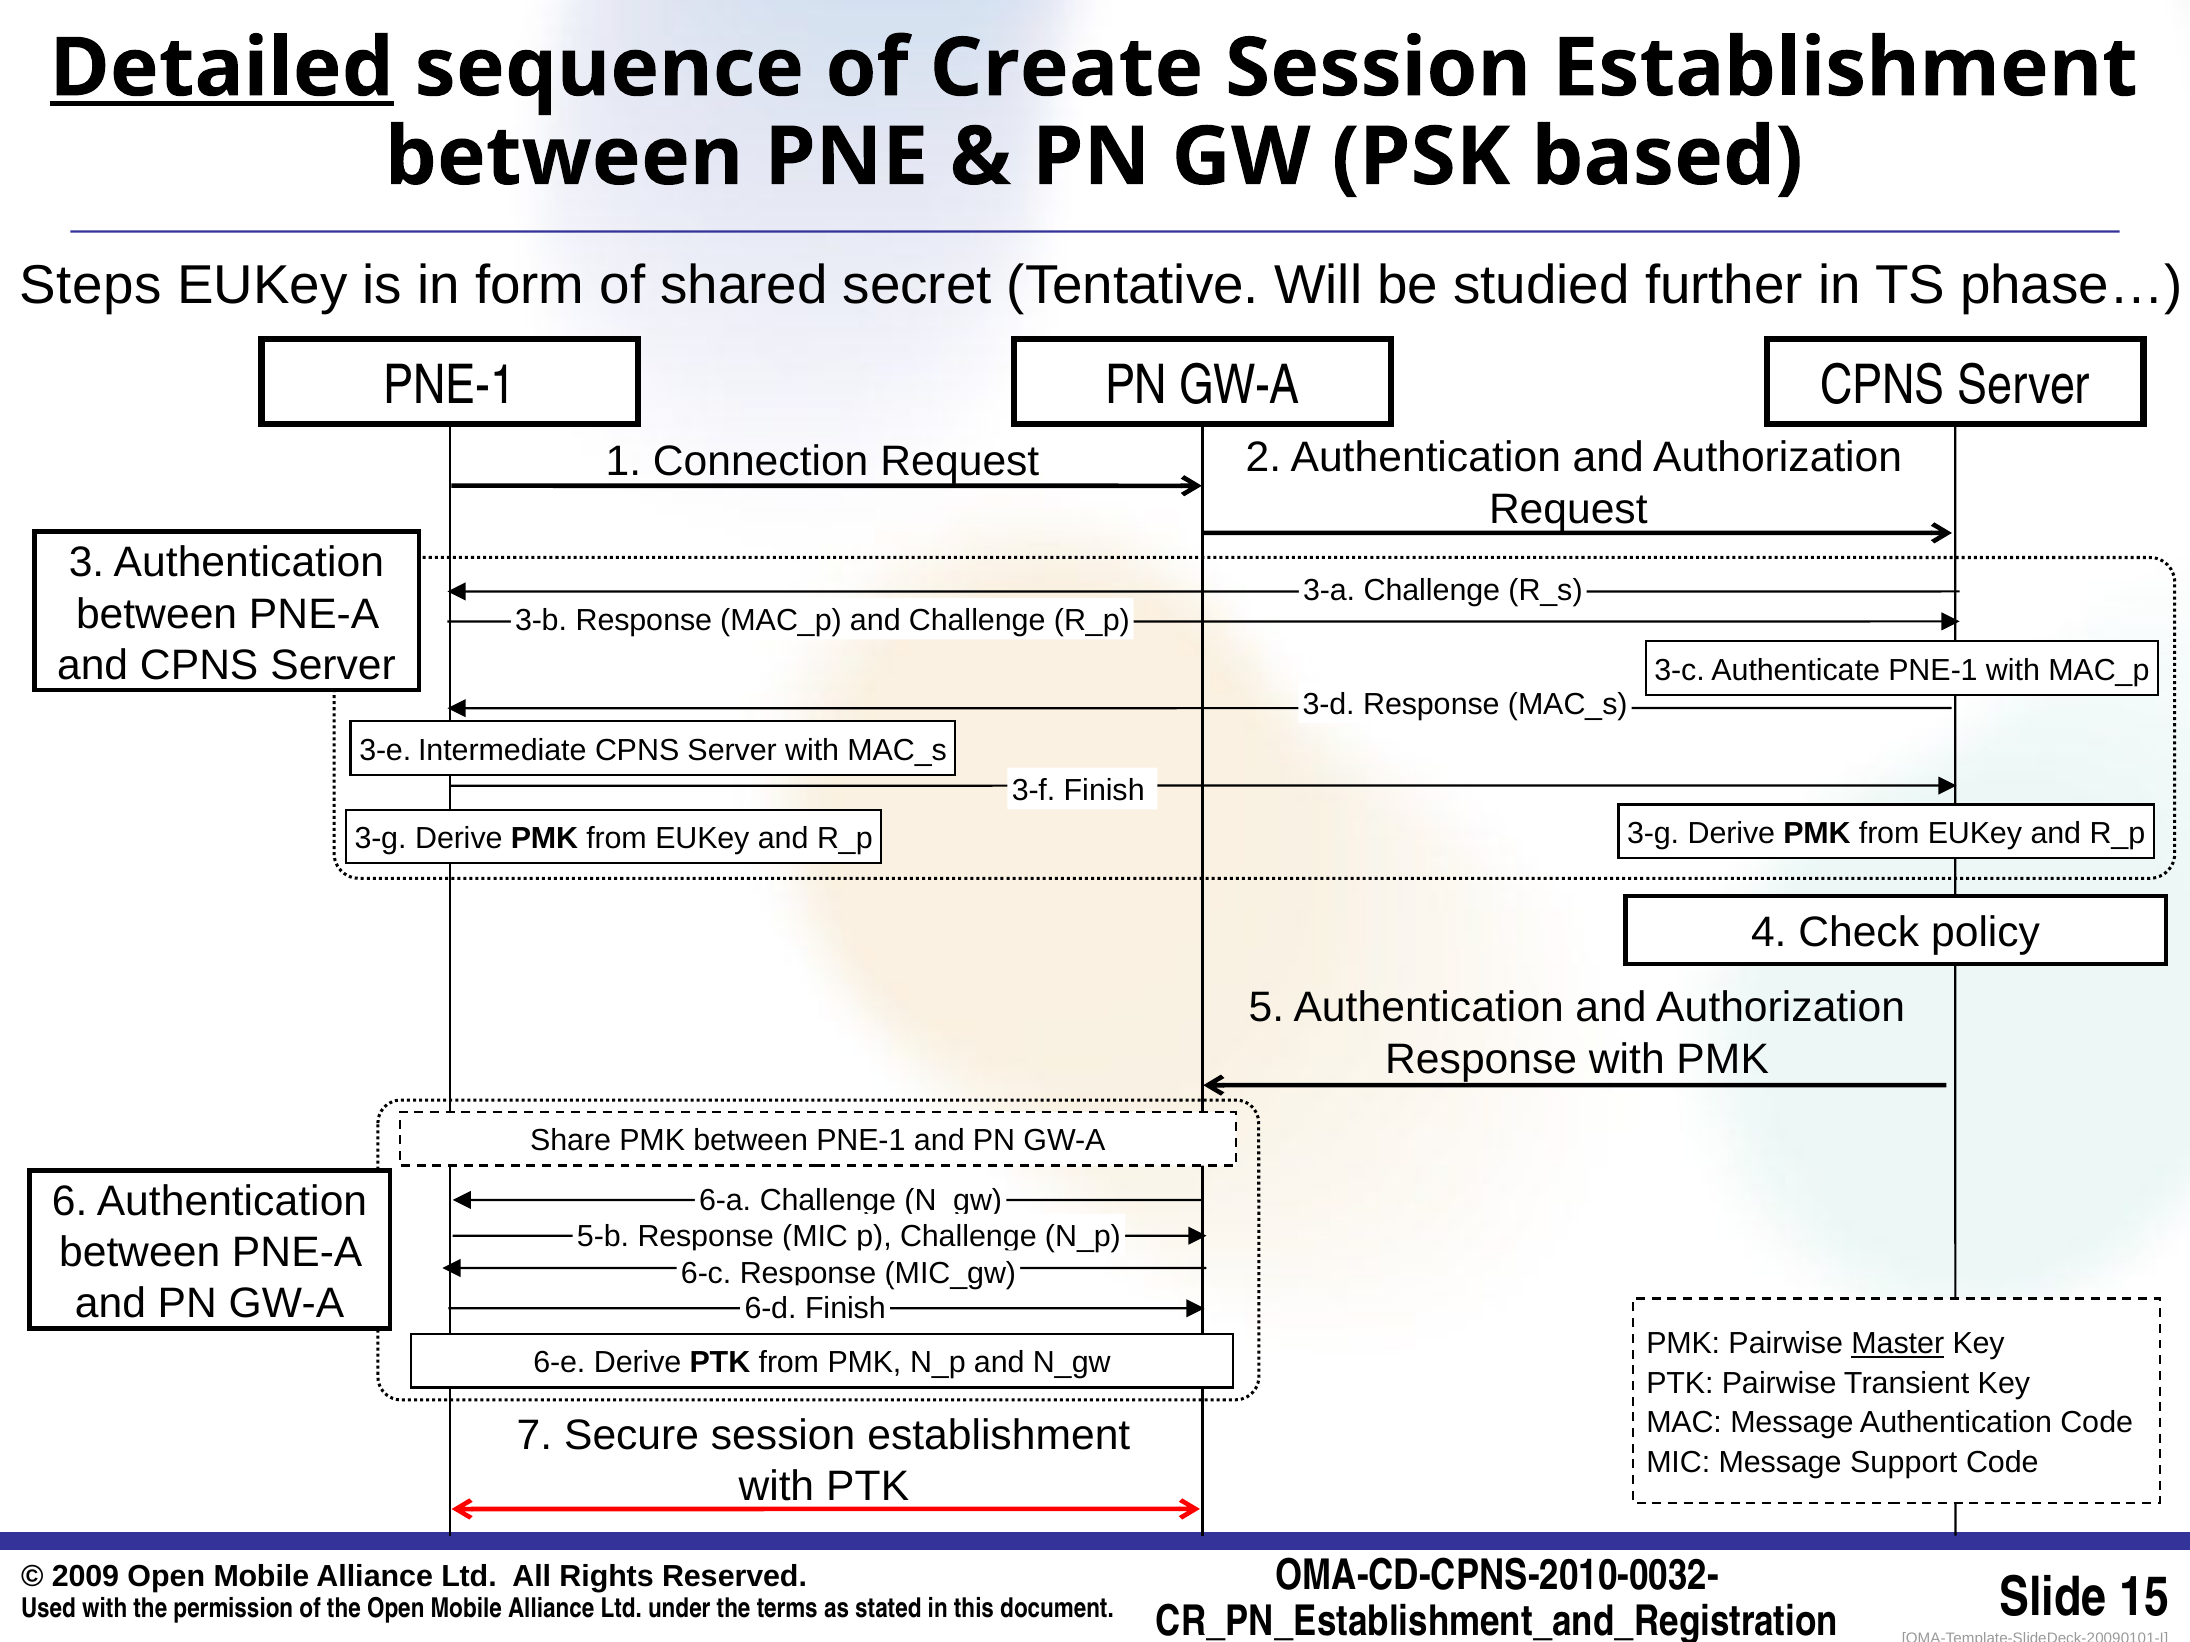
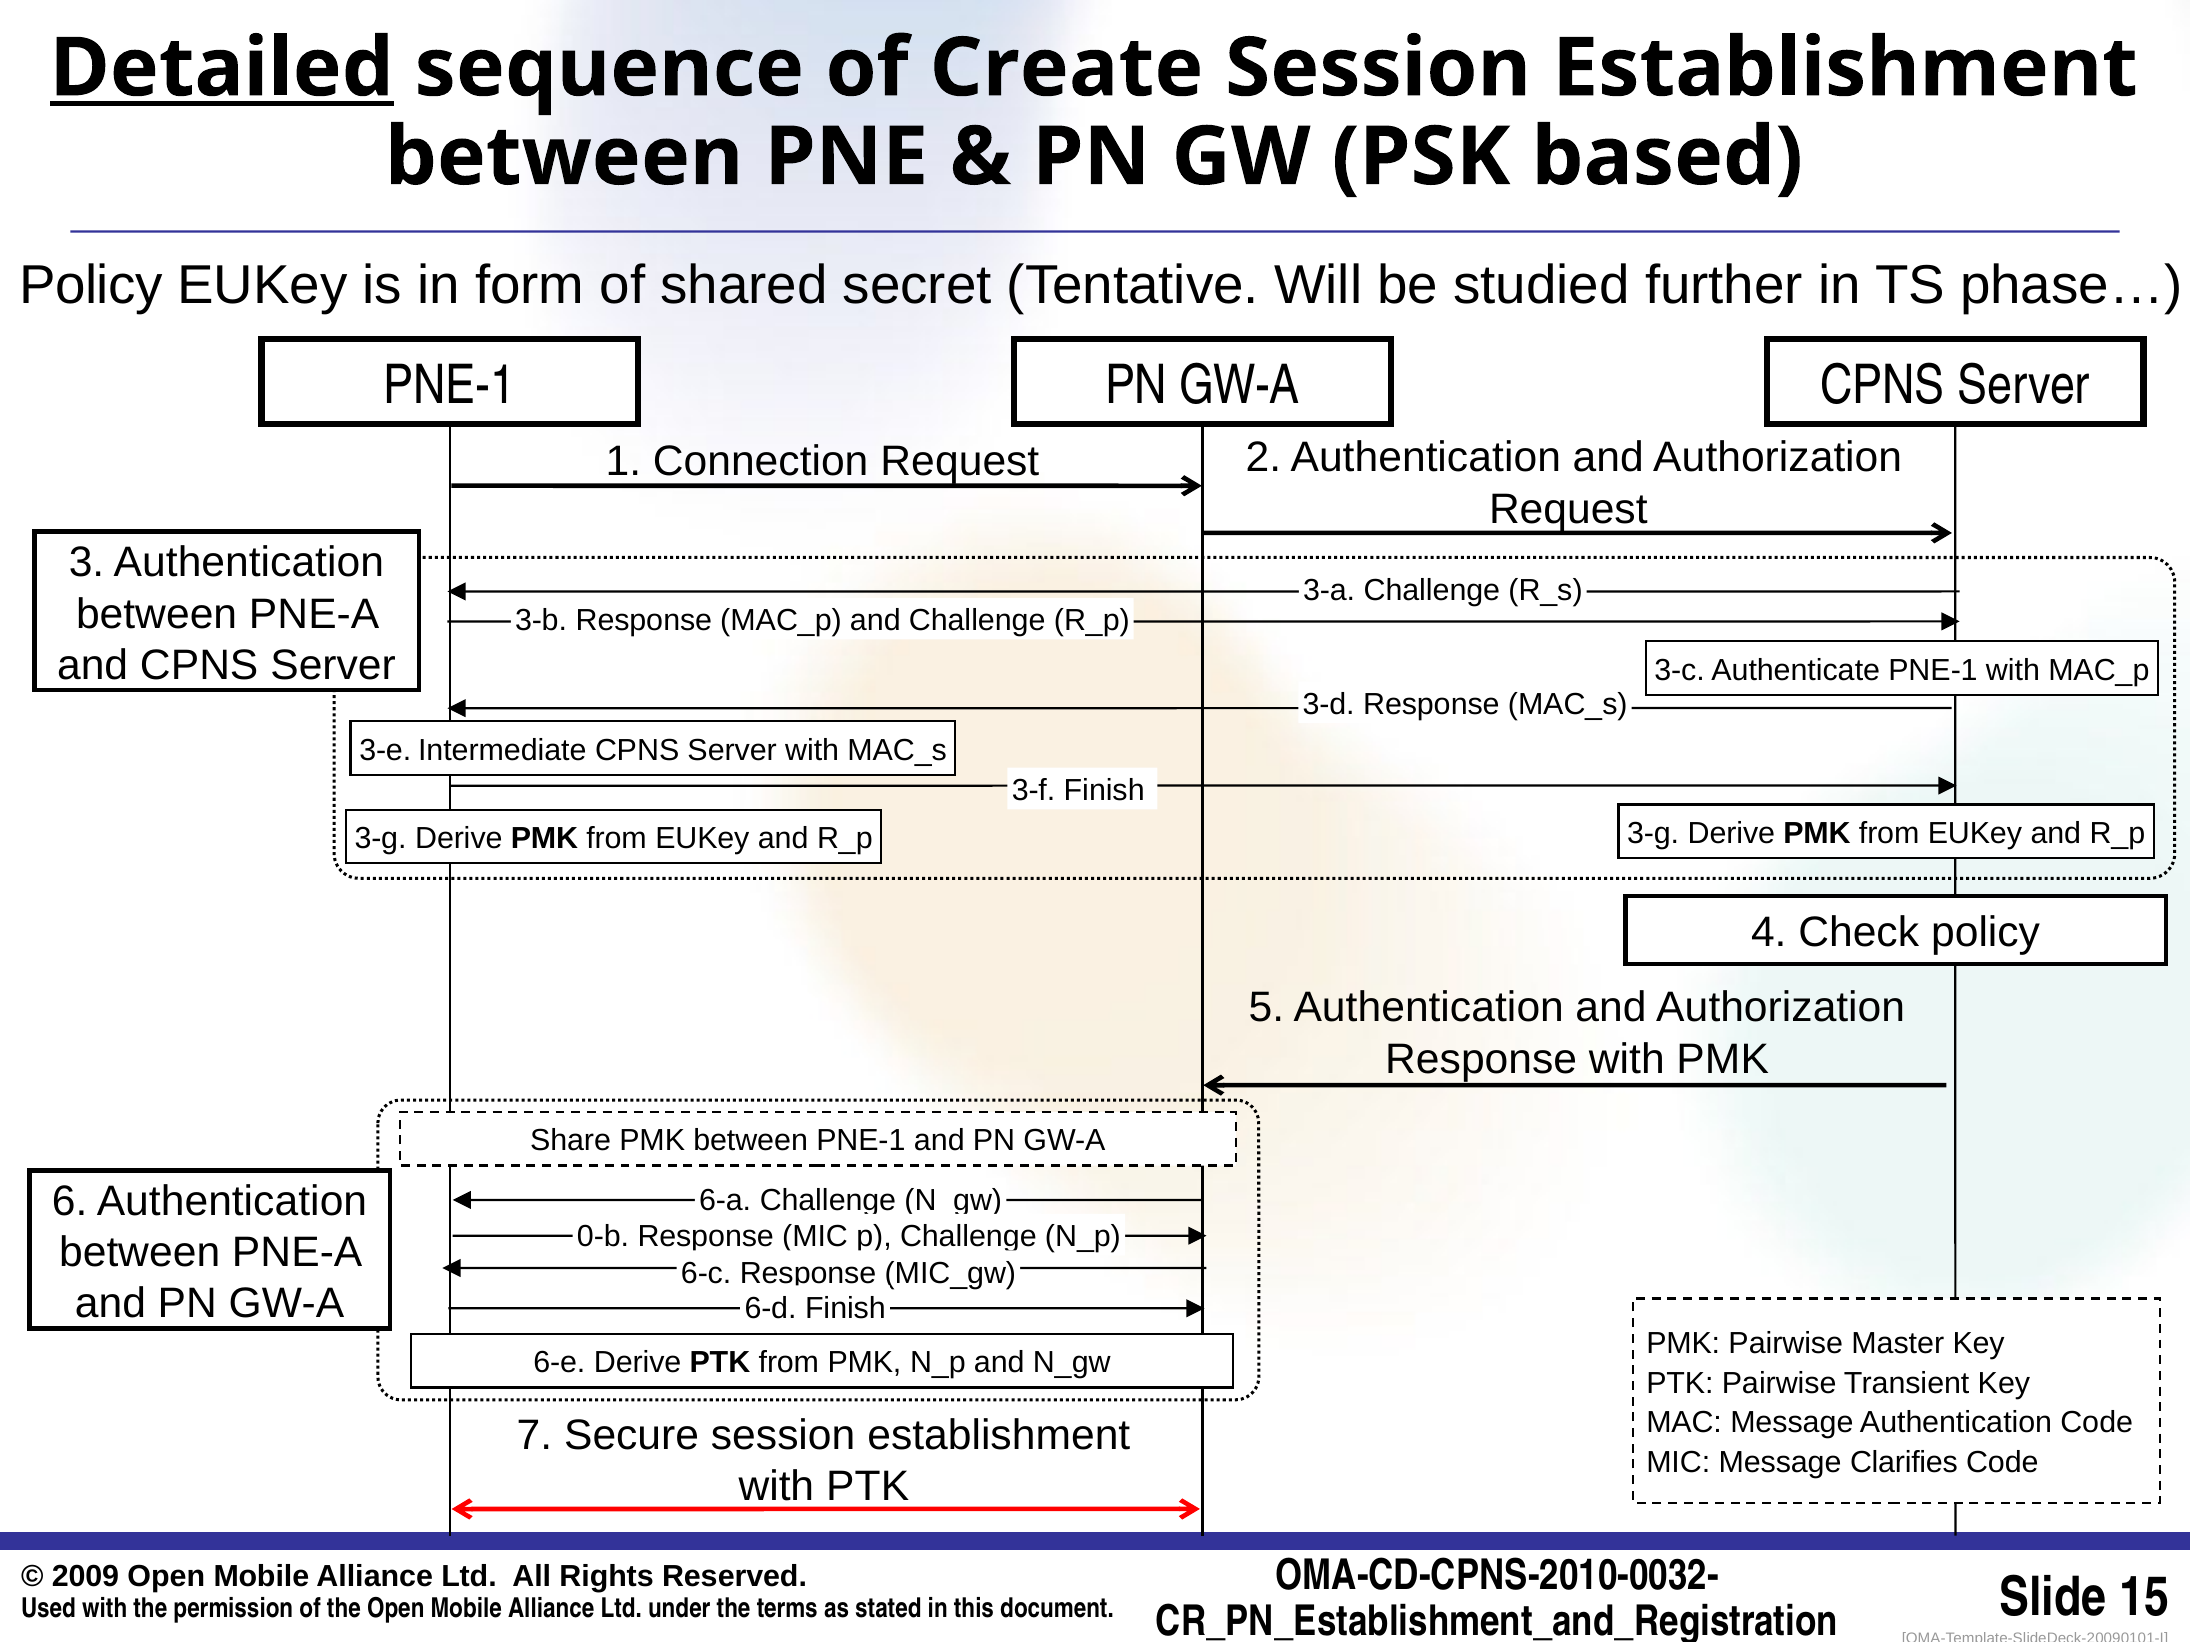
Steps: Steps -> Policy (91, 286)
5-b: 5-b -> 0-b (603, 1237)
Master underline: present -> none (1898, 1344)
Support: Support -> Clarifies (1904, 1463)
